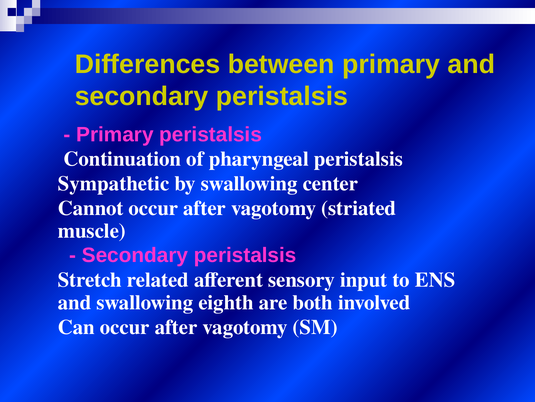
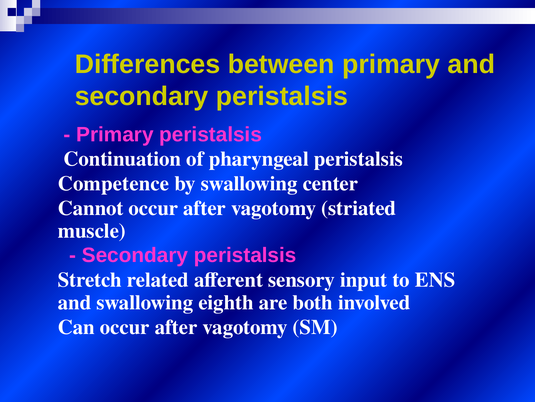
Sympathetic: Sympathetic -> Competence (114, 183)
